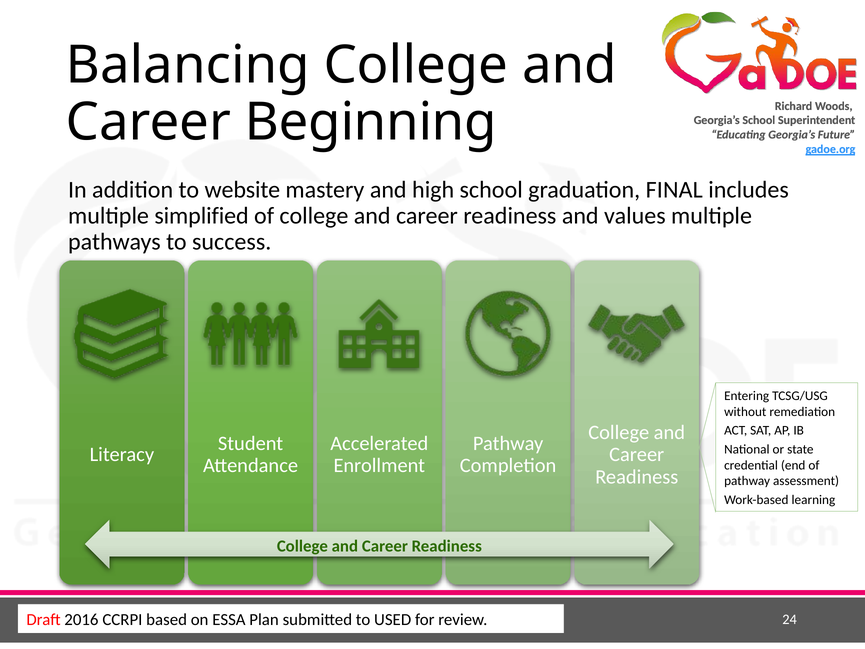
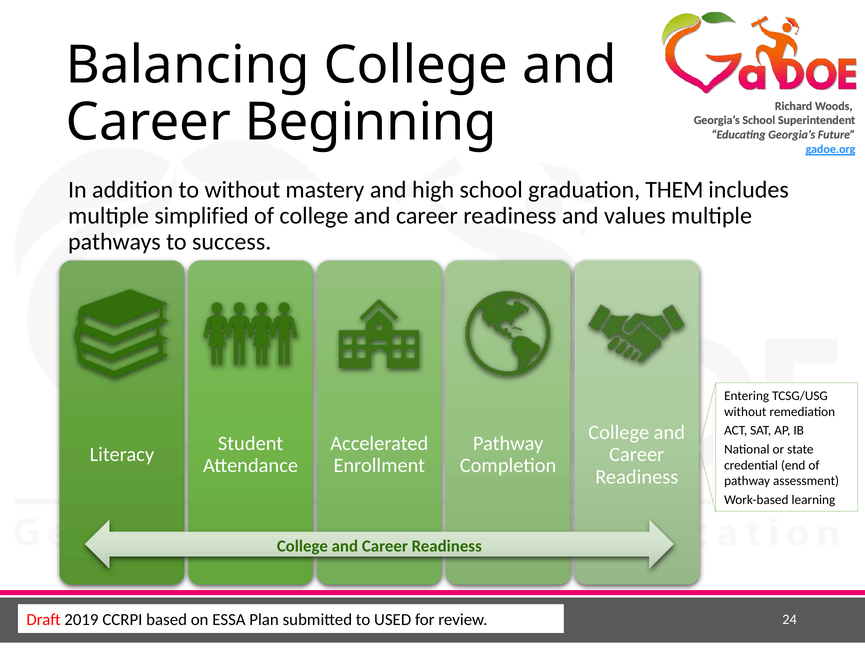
to website: website -> without (242, 190)
FINAL: FINAL -> THEM (674, 190)
2016: 2016 -> 2019 (81, 620)
